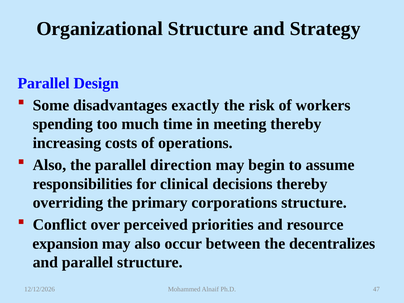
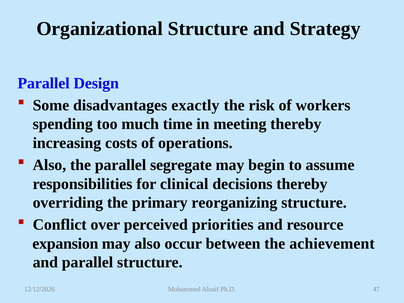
direction: direction -> segregate (181, 165)
corporations: corporations -> reorganizing (234, 203)
decentralizes: decentralizes -> achievement (332, 244)
